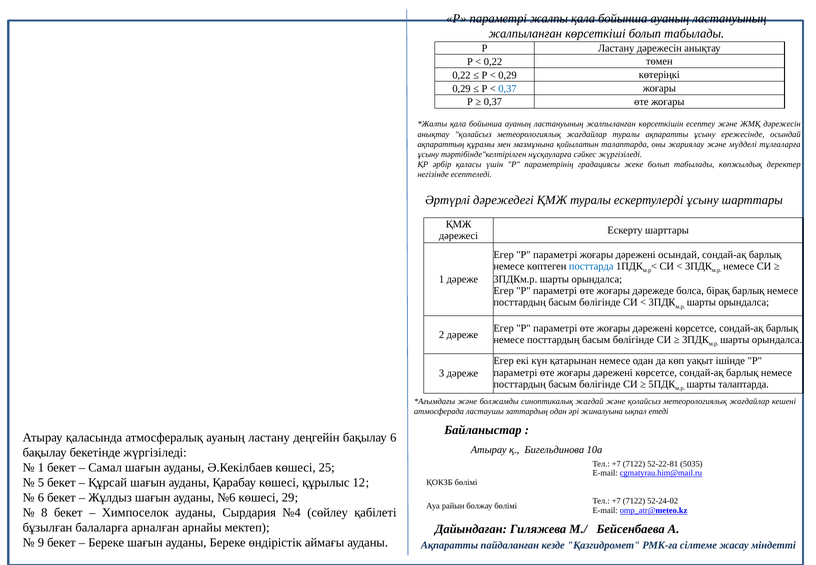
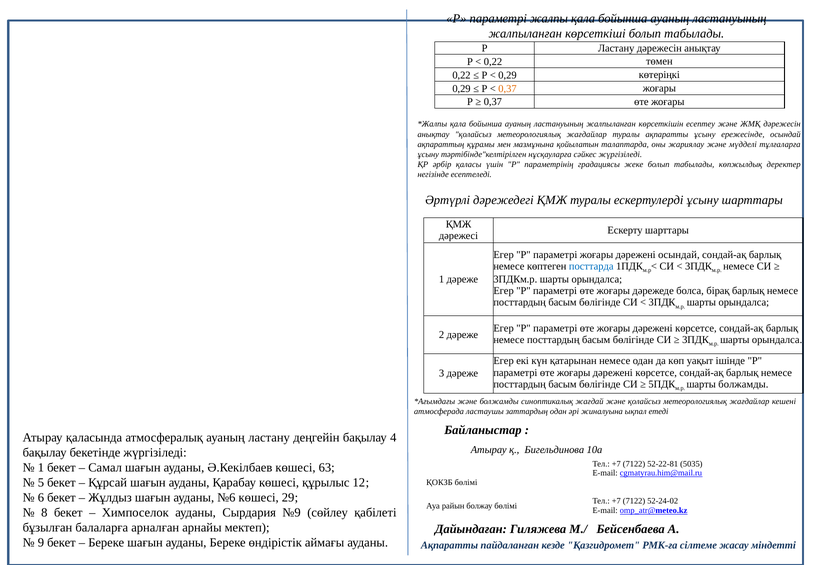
0,37 colour: blue -> orange (507, 89)
шарты талаптарда: талаптарда -> болжамды (743, 384)
бақылау 6: 6 -> 4 (393, 437)
25: 25 -> 63 (327, 467)
№4: №4 -> №9 (292, 513)
